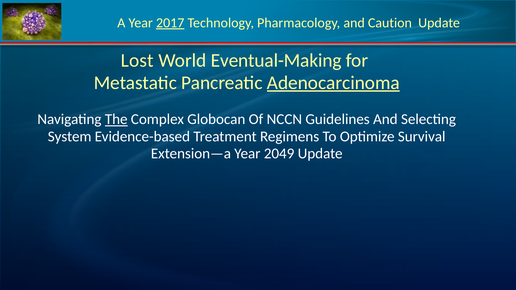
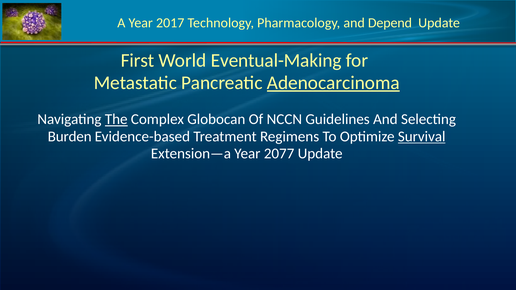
2017 underline: present -> none (170, 23)
Caution: Caution -> Depend (390, 23)
Lost: Lost -> First (137, 61)
System: System -> Burden (70, 137)
Survival underline: none -> present (422, 137)
2049: 2049 -> 2077 (279, 154)
